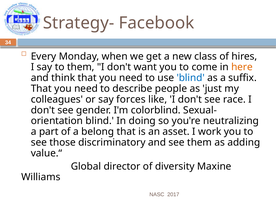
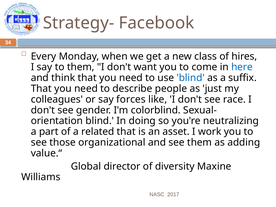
here colour: orange -> blue (242, 67)
belong: belong -> related (98, 132)
discriminatory: discriminatory -> organizational (112, 142)
